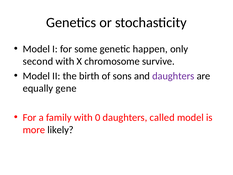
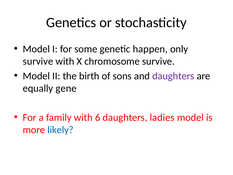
second: second -> survive (38, 61)
0: 0 -> 6 (98, 117)
called: called -> ladies (162, 117)
likely colour: black -> blue (61, 130)
